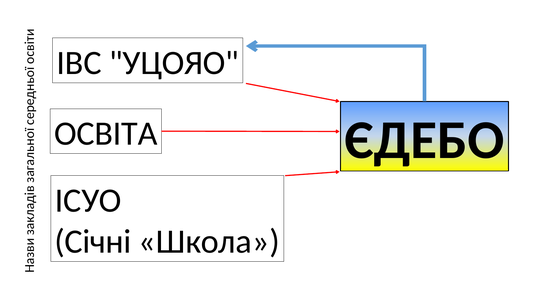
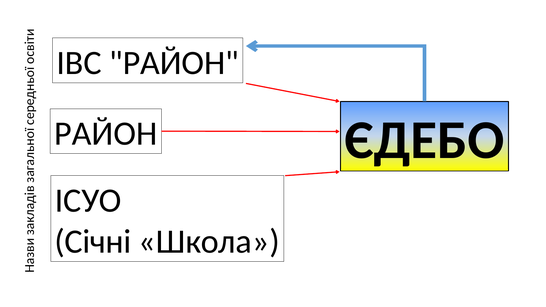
ІВС УЦОЯО: УЦОЯО -> РАЙОН (174, 63)
ОСВІТА: ОСВІТА -> РАЙОН (106, 134)
